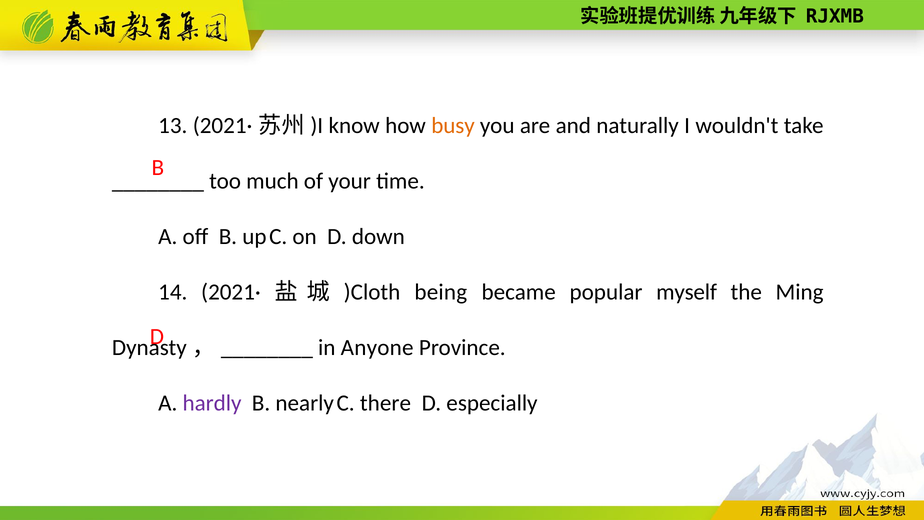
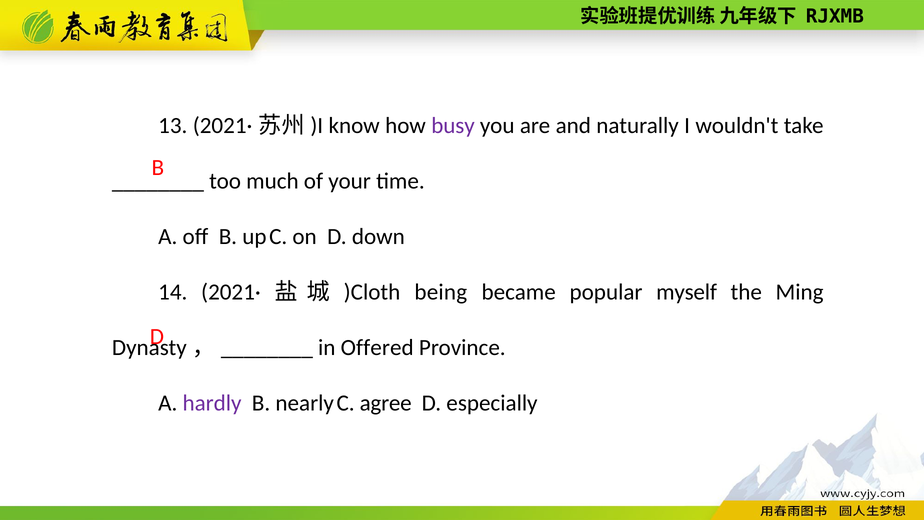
busy colour: orange -> purple (453, 126)
Anyone: Anyone -> Offered (377, 348)
there: there -> agree (386, 403)
